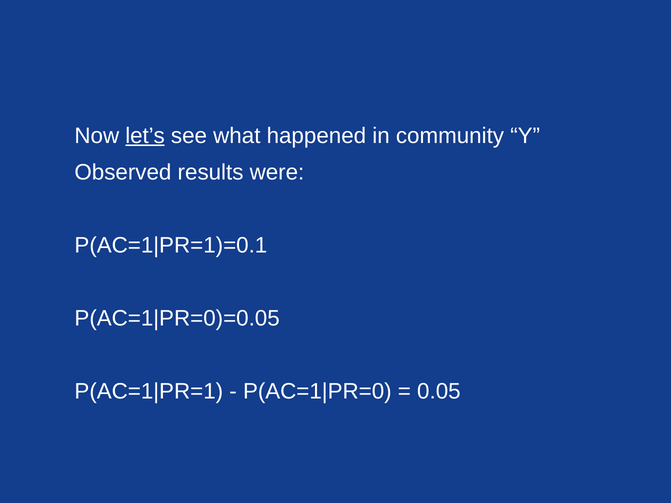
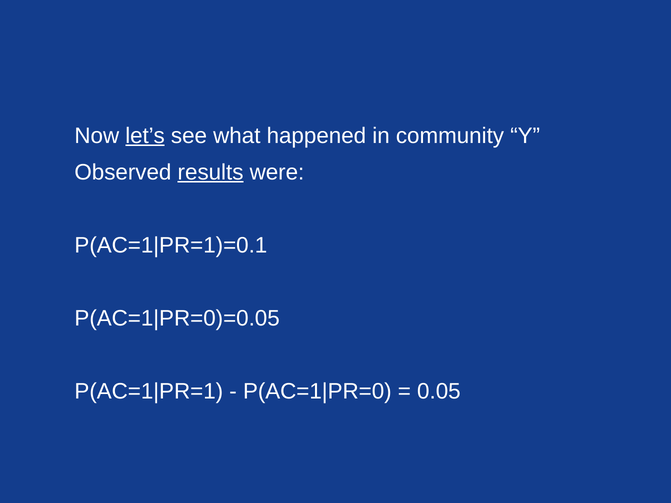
results underline: none -> present (211, 172)
